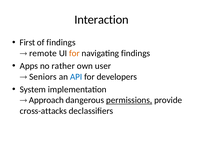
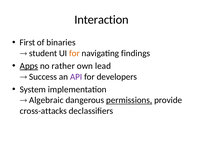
of findings: findings -> binaries (61, 43)
remote: remote -> student (43, 53)
Apps underline: none -> present (29, 66)
user: user -> lead (103, 66)
Seniors: Seniors -> Success (43, 77)
API colour: blue -> purple (76, 77)
Approach: Approach -> Algebraic (46, 100)
